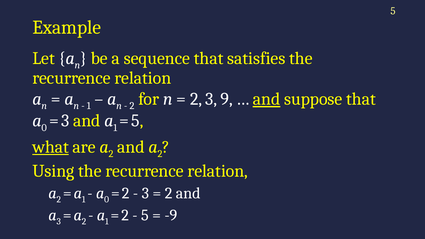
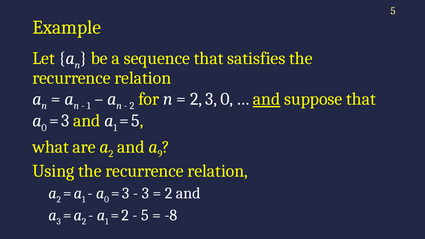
3 9: 9 -> 0 (227, 99)
what underline: present -> none (51, 147)
and a 2: 2 -> 9 (160, 154)
2: 2 -> 3 (126, 193)
-9: -9 -> -8 (171, 215)
